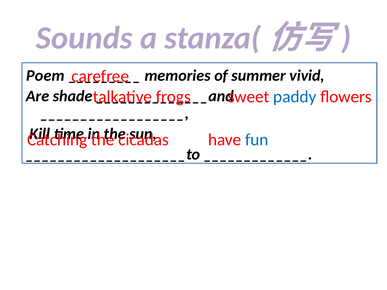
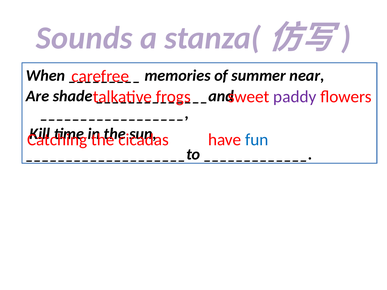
Poem: Poem -> When (45, 76)
vivid: vivid -> near (307, 76)
paddy colour: blue -> purple (295, 97)
